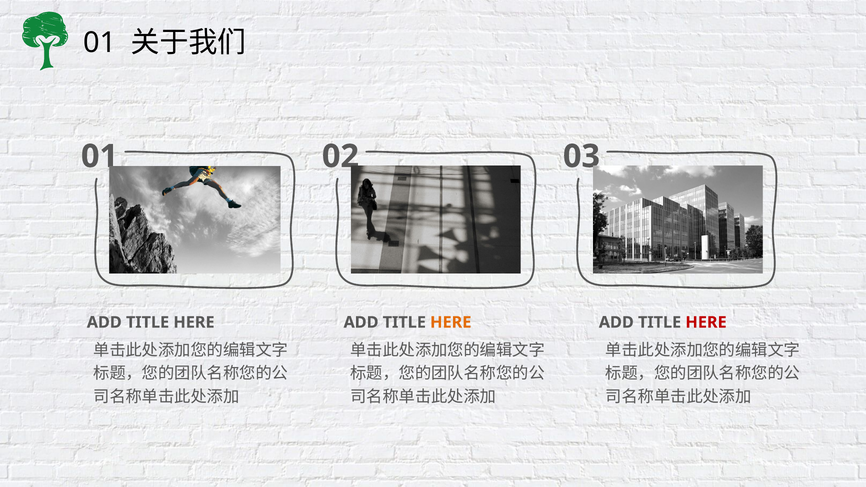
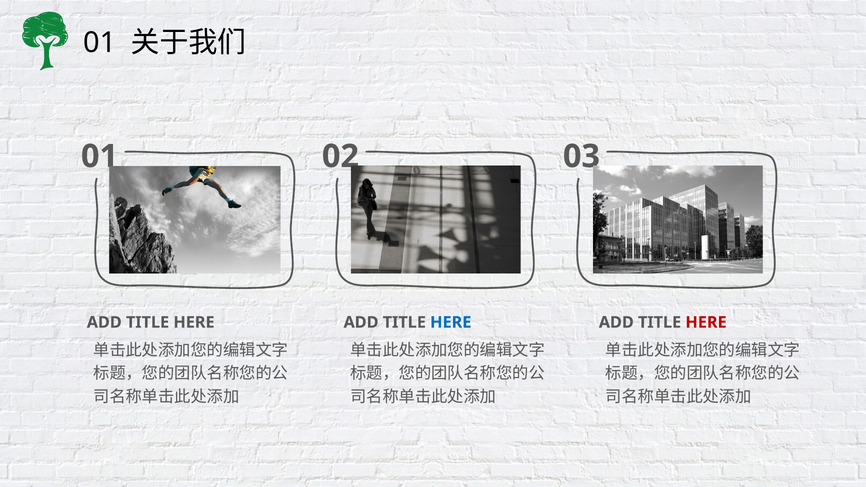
HERE colour: orange -> blue (451, 322)
